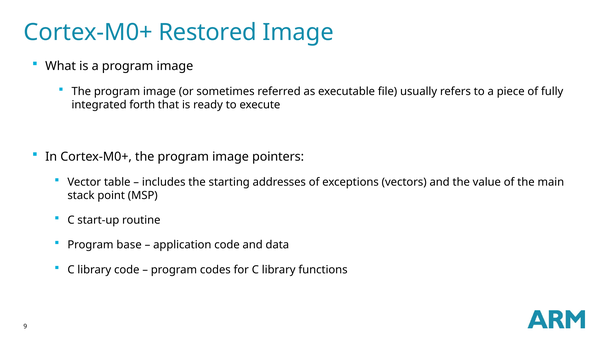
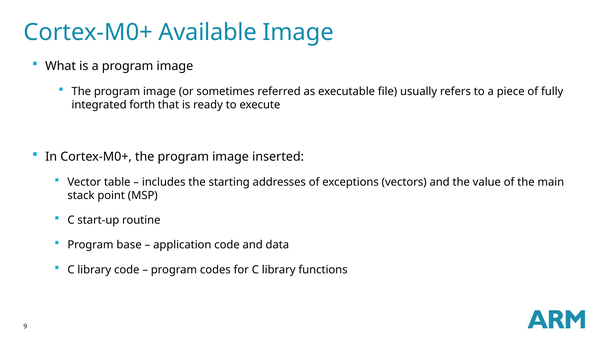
Restored: Restored -> Available (208, 32)
pointers: pointers -> inserted (278, 156)
